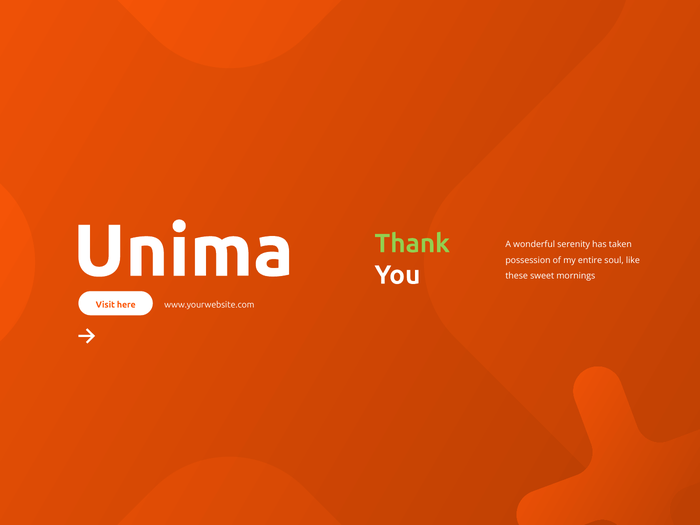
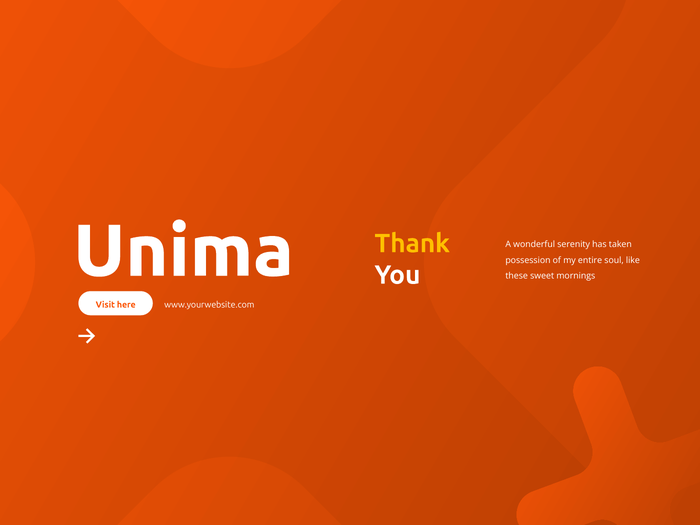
Thank colour: light green -> yellow (412, 243)
